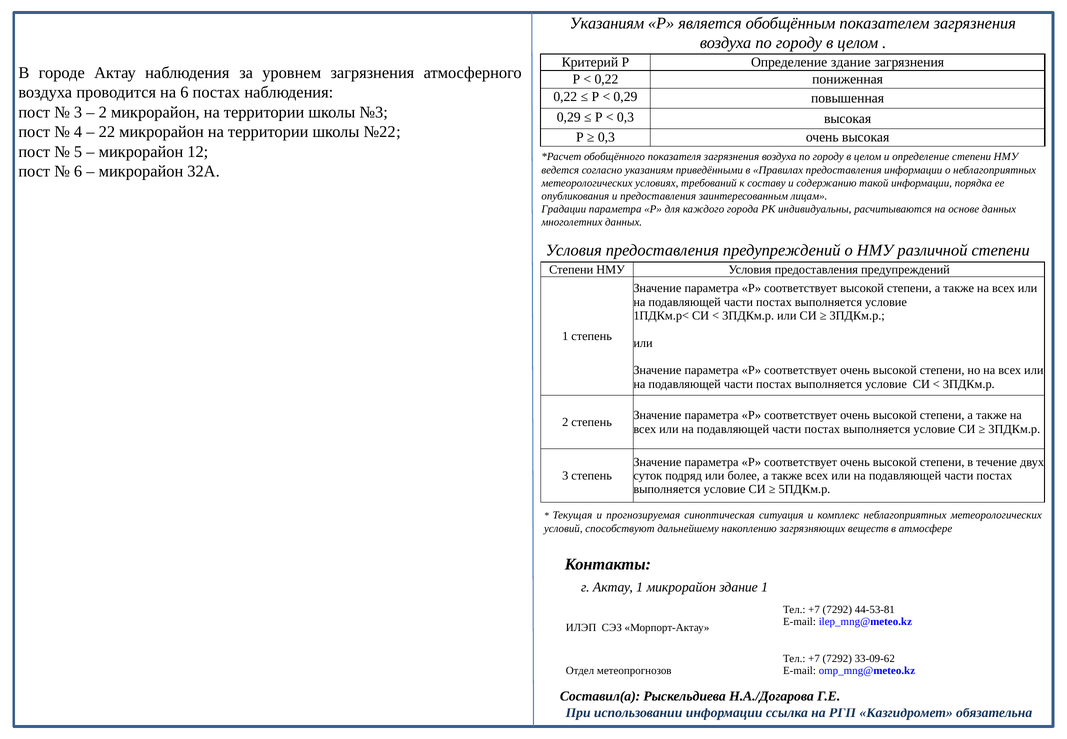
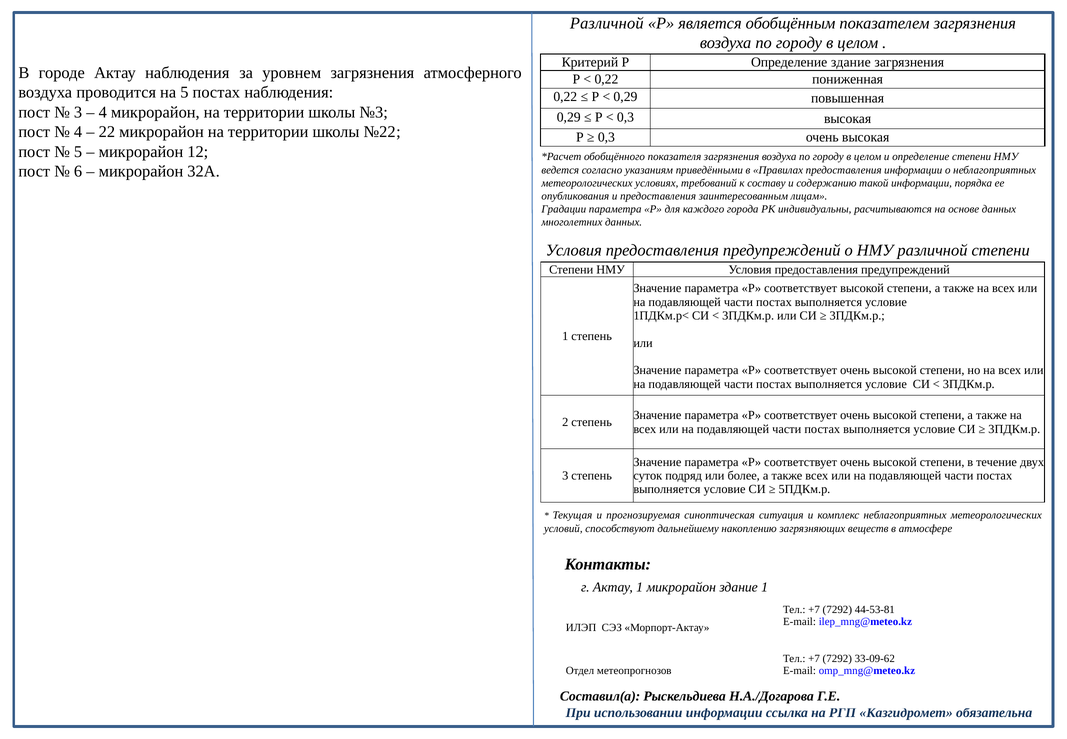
Указаниям: Указаниям -> Различной (607, 23)
на 6: 6 -> 5 (184, 93)
2: 2 -> 4 (103, 112)
